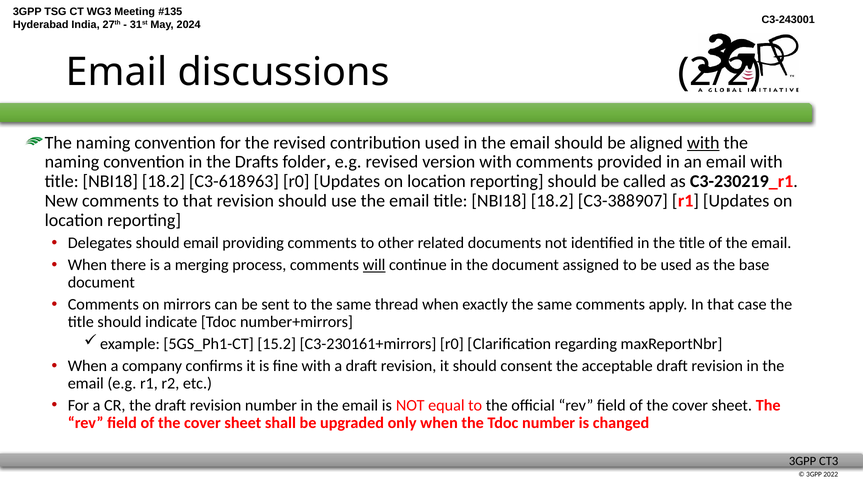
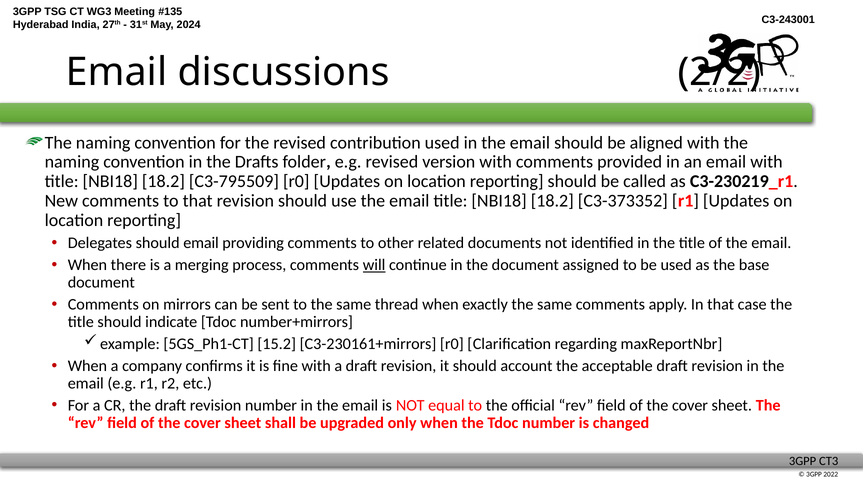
with underline: present -> none (703, 143)
C3-618963: C3-618963 -> C3-795509 (234, 182)
C3-388907: C3-388907 -> C3-373352 (623, 201)
consent: consent -> account (526, 366)
